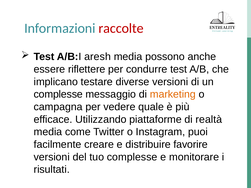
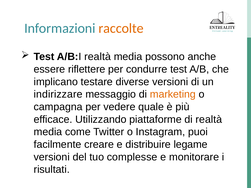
raccolte colour: red -> orange (121, 28)
A/B:I aresh: aresh -> realtà (98, 57)
complesse: complesse -> indirizzare (58, 94)
favorire: favorire -> legame (191, 145)
